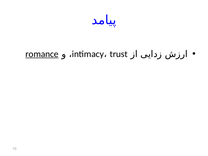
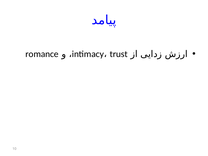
romance underline: present -> none (42, 54)
